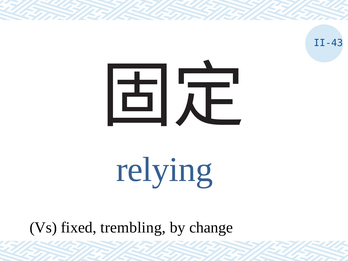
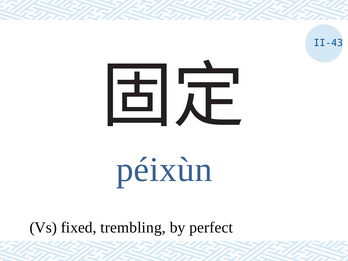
relying: relying -> péixùn (164, 170)
change: change -> perfect (211, 228)
